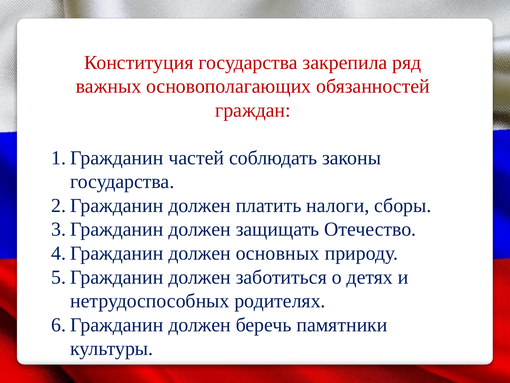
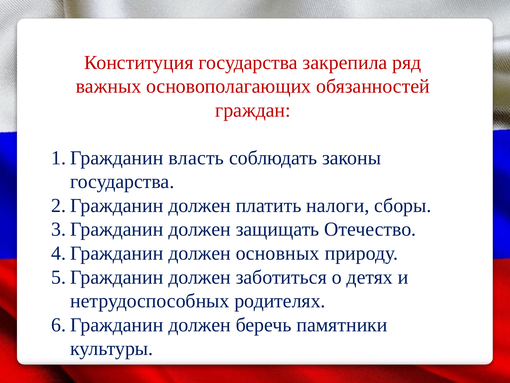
частей: частей -> власть (196, 158)
